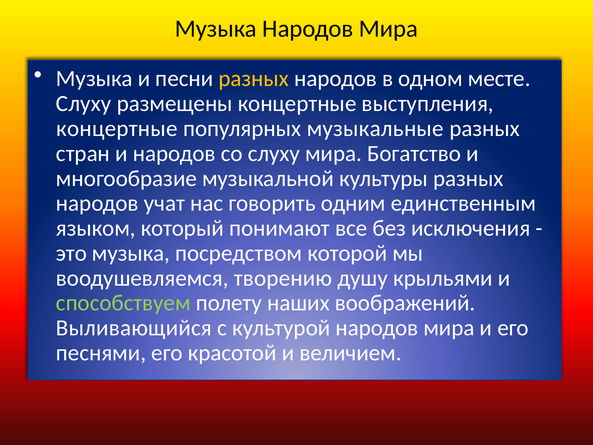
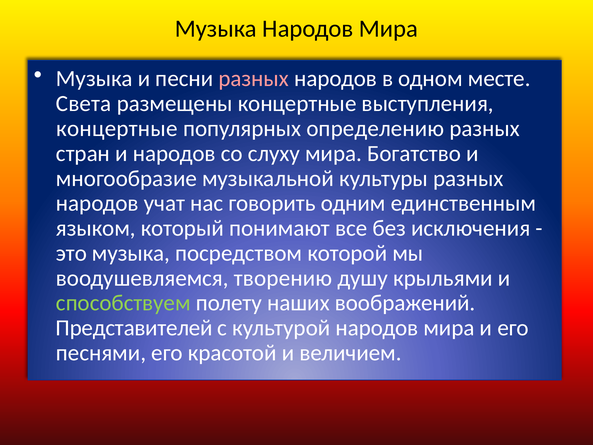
разных colour: yellow -> pink (254, 79)
Слуху: Слуху -> Света (84, 104)
музыкальные: музыкальные -> определению (375, 128)
Выливающийся: Выливающийся -> Представителей (134, 328)
